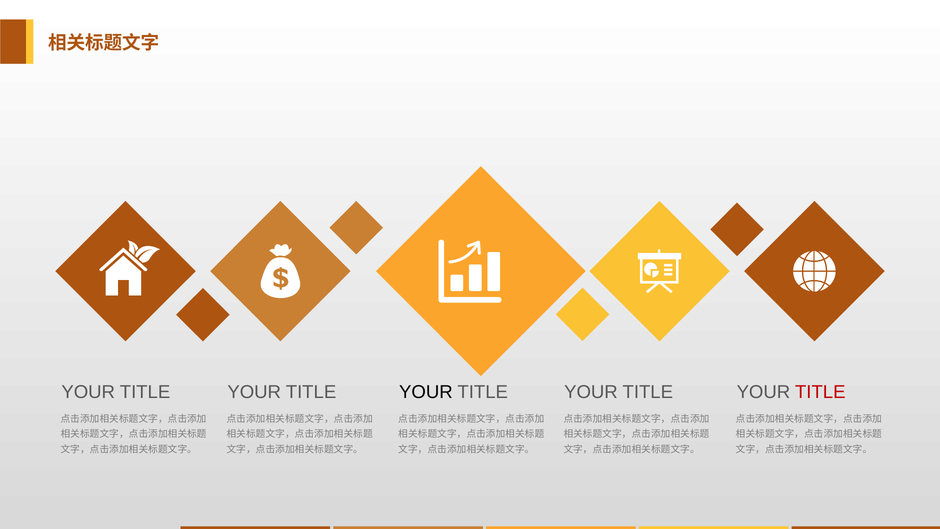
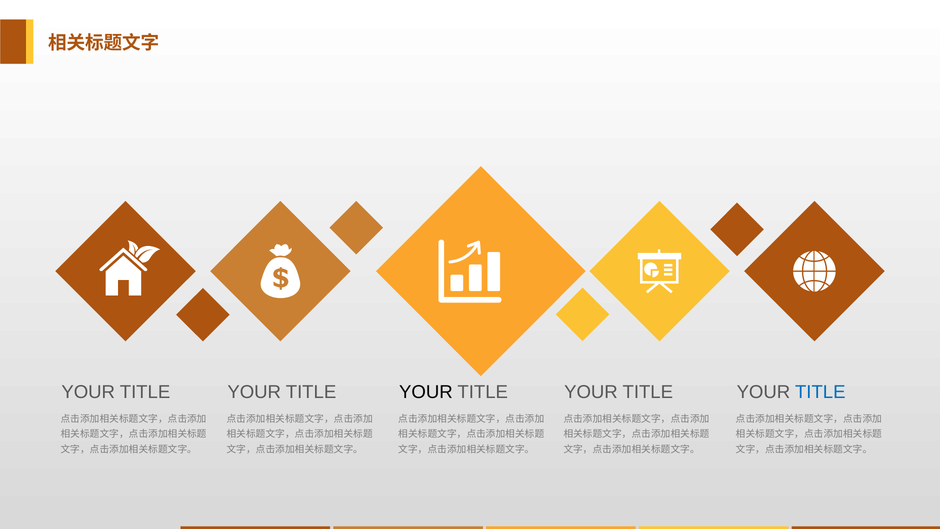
TITLE colour: red -> blue (820, 392)
